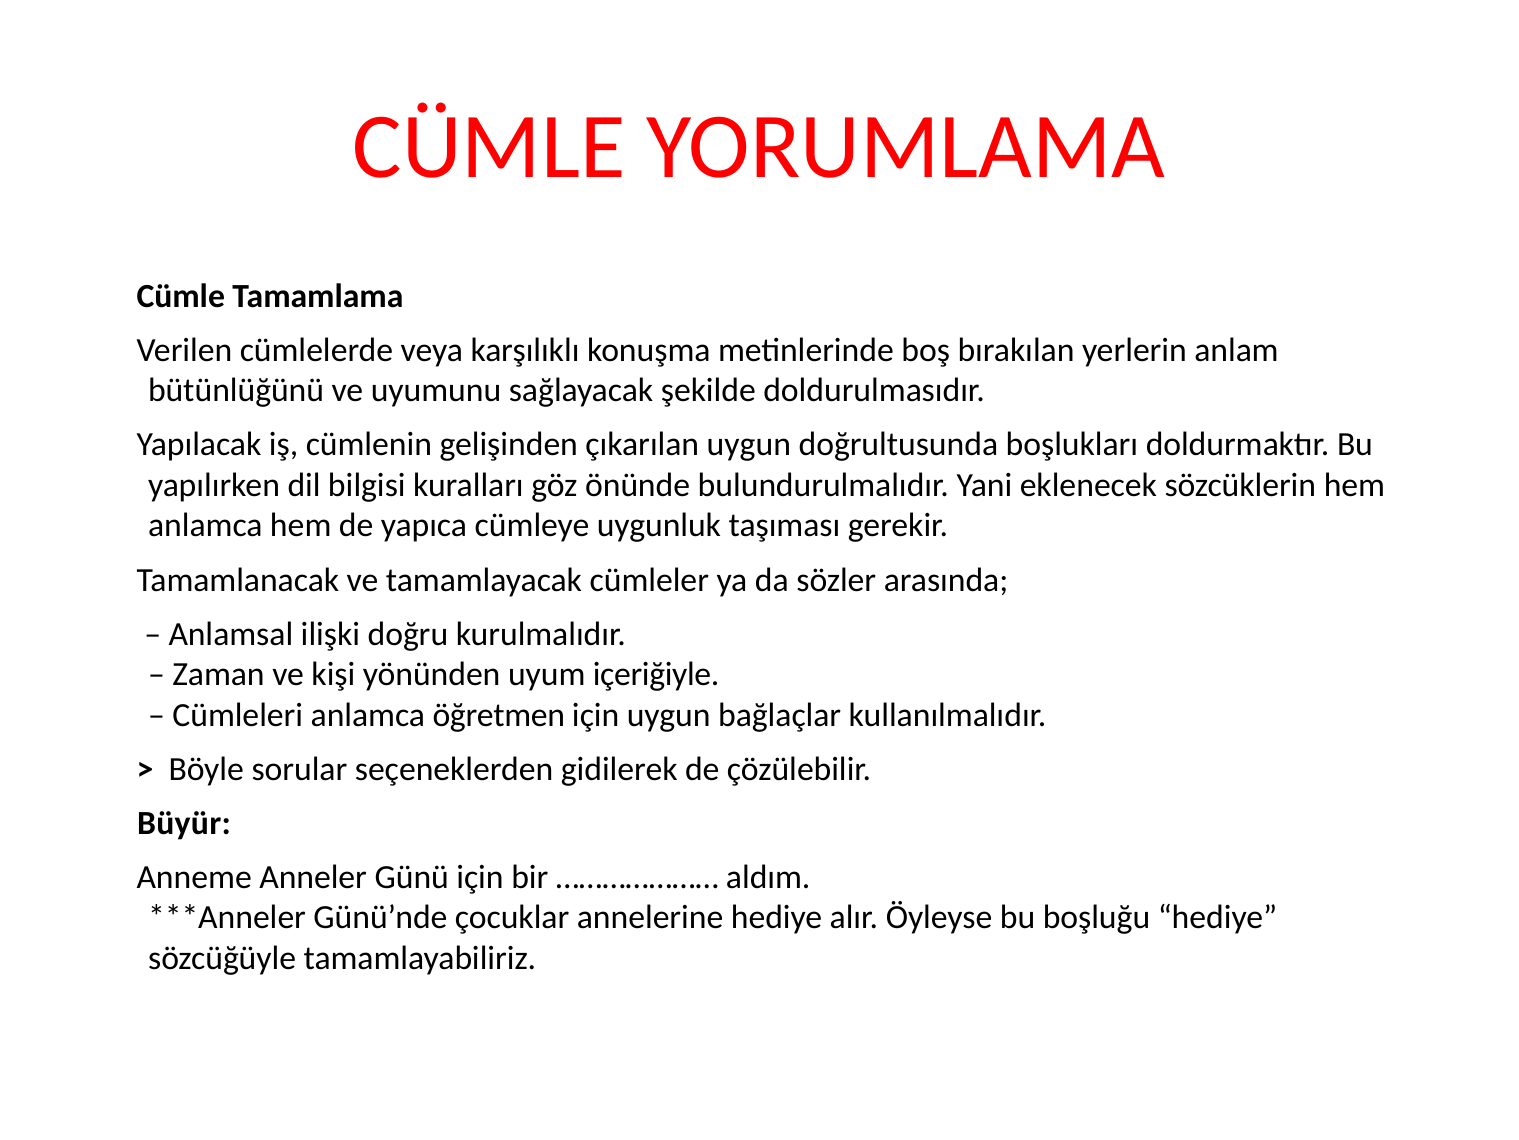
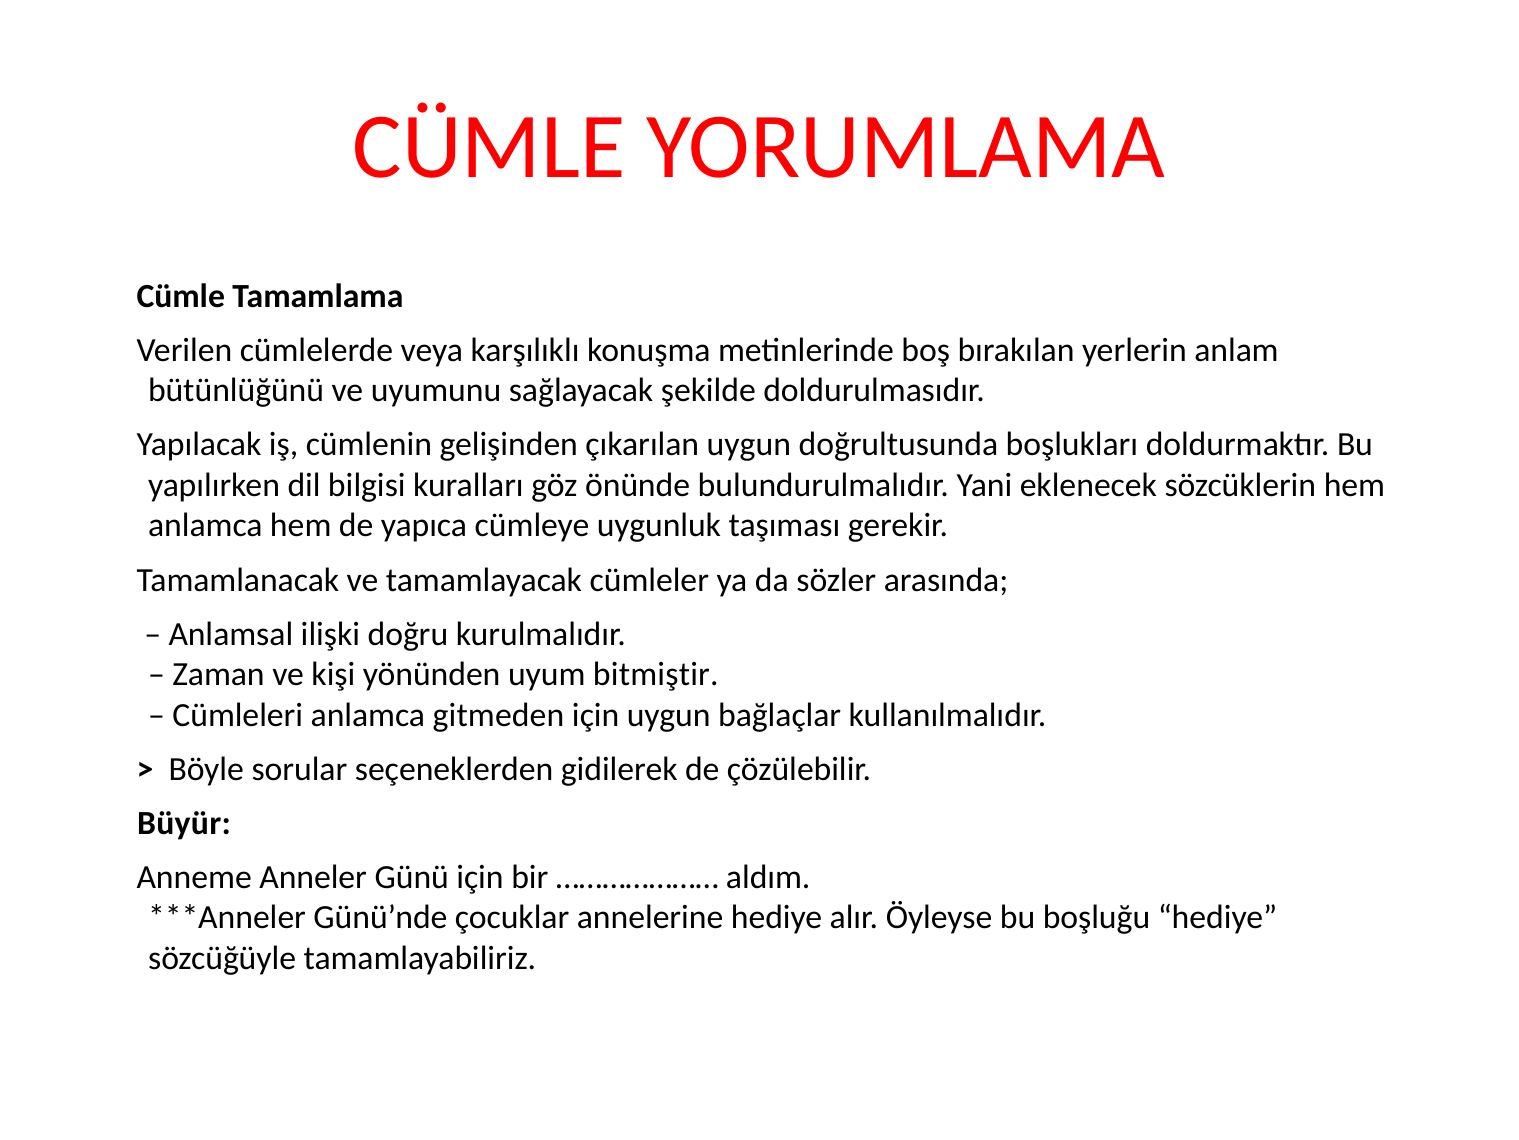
içeriğiyle: içeriğiyle -> bitmiştir (656, 674)
öğretmen: öğretmen -> gitmeden (499, 714)
